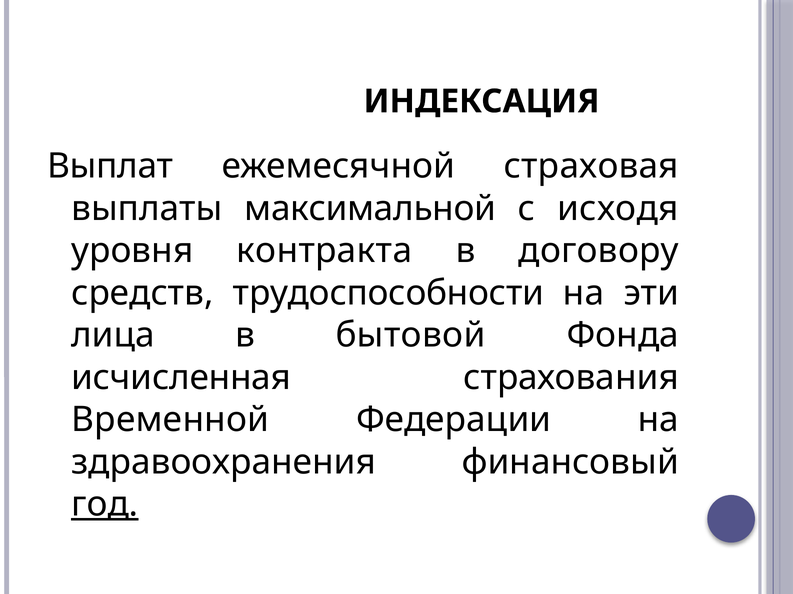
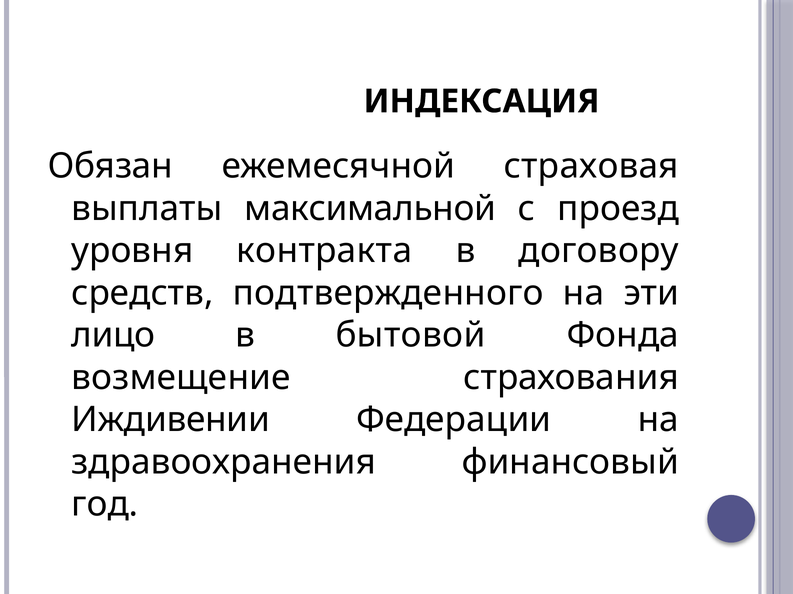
Выплат: Выплат -> Обязан (110, 166)
исходя: исходя -> проезд (618, 209)
трудоспособности: трудоспособности -> подтвержденного (388, 293)
лица: лица -> лицо (113, 336)
исчисленная: исчисленная -> возмещение (181, 378)
Временной: Временной -> Иждивении (171, 420)
год underline: present -> none (105, 505)
